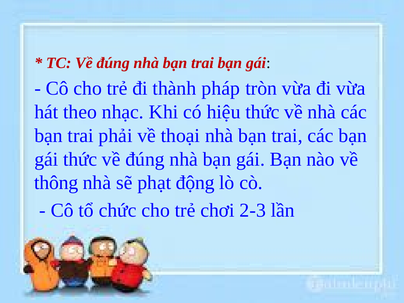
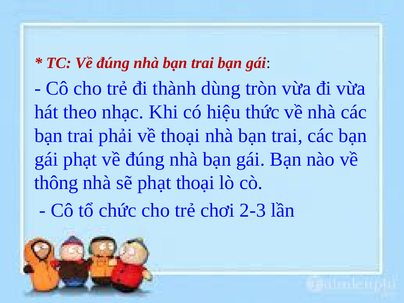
pháp: pháp -> dùng (221, 88)
gái thức: thức -> phạt (80, 159)
phạt động: động -> thoại (195, 183)
